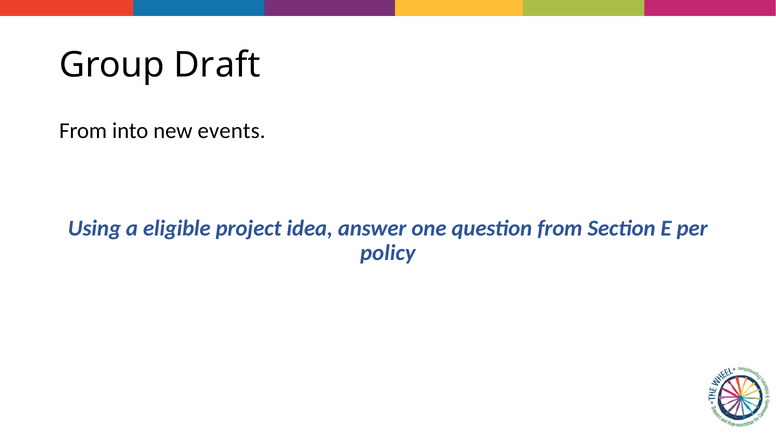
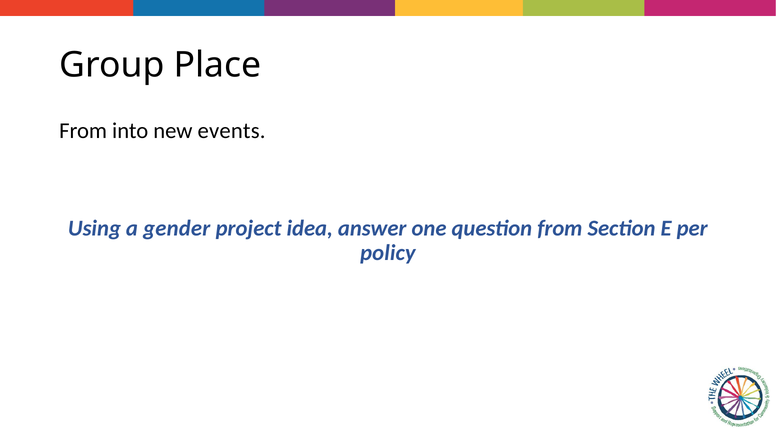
Draft: Draft -> Place (217, 65)
eligible: eligible -> gender (177, 229)
